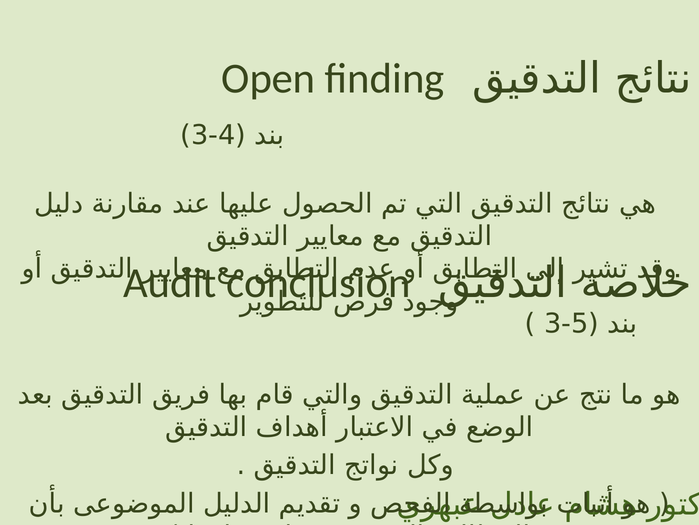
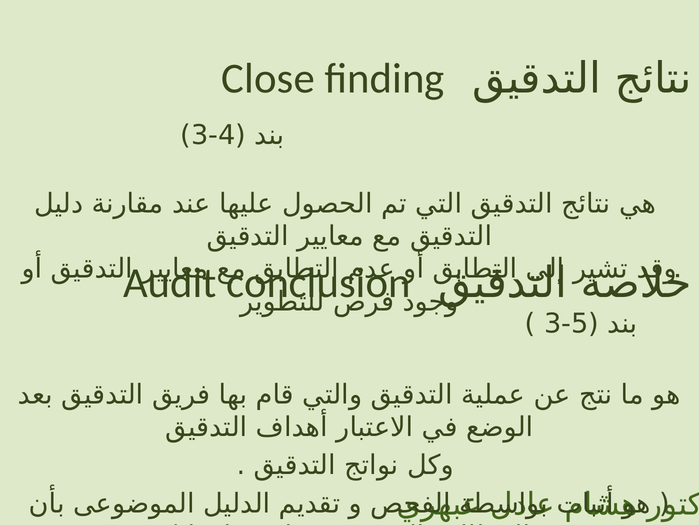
Open: Open -> Close (268, 79)
